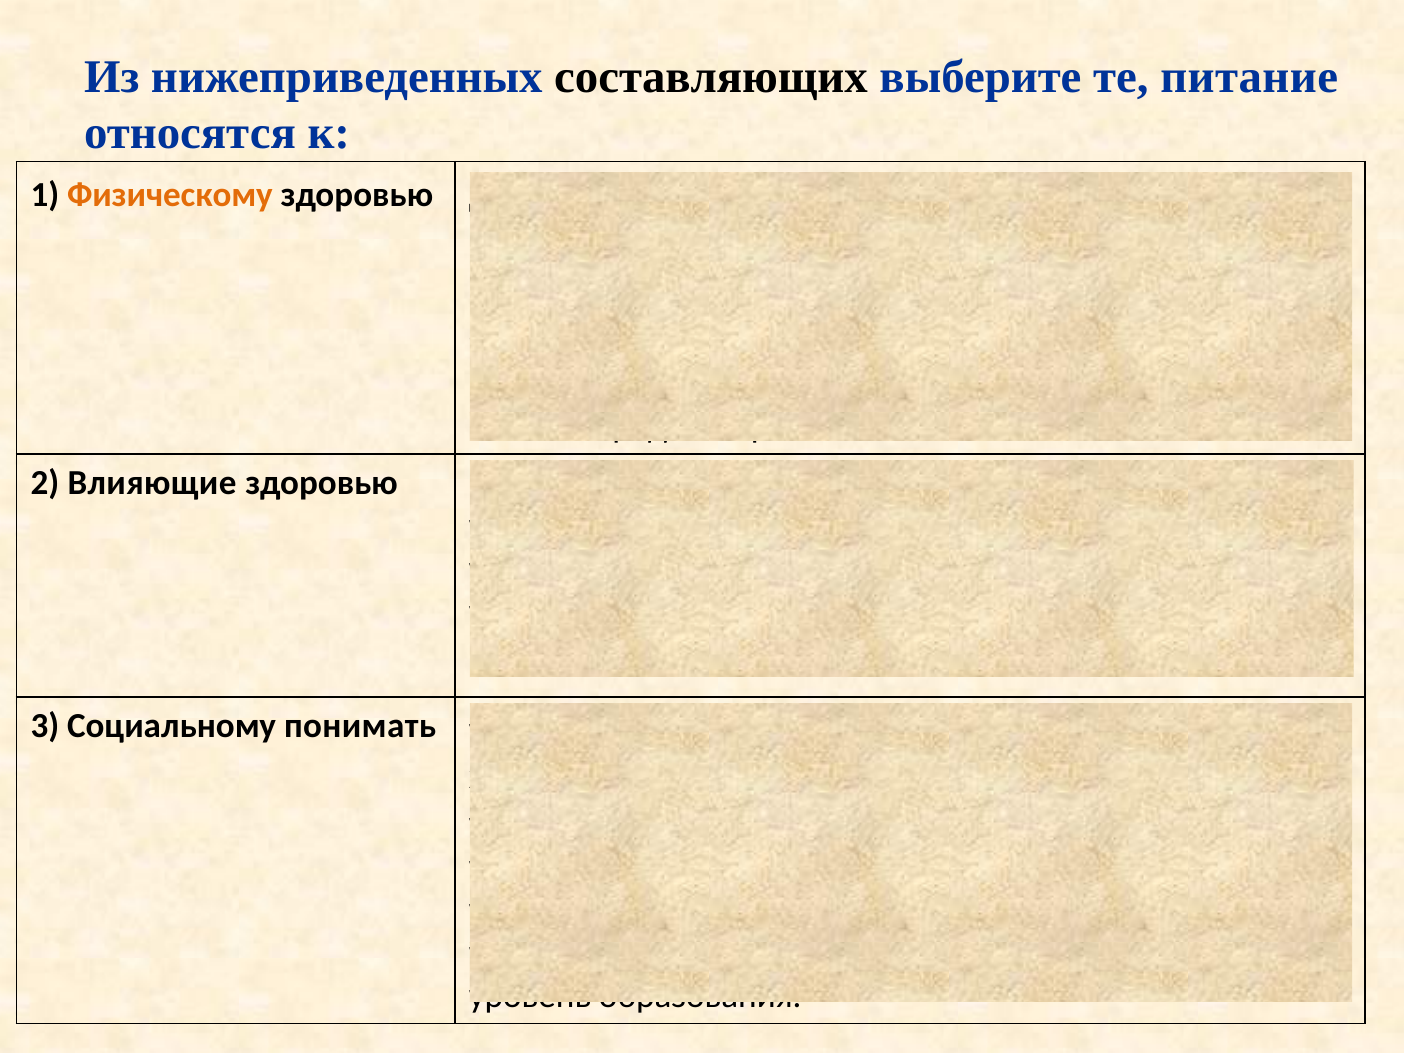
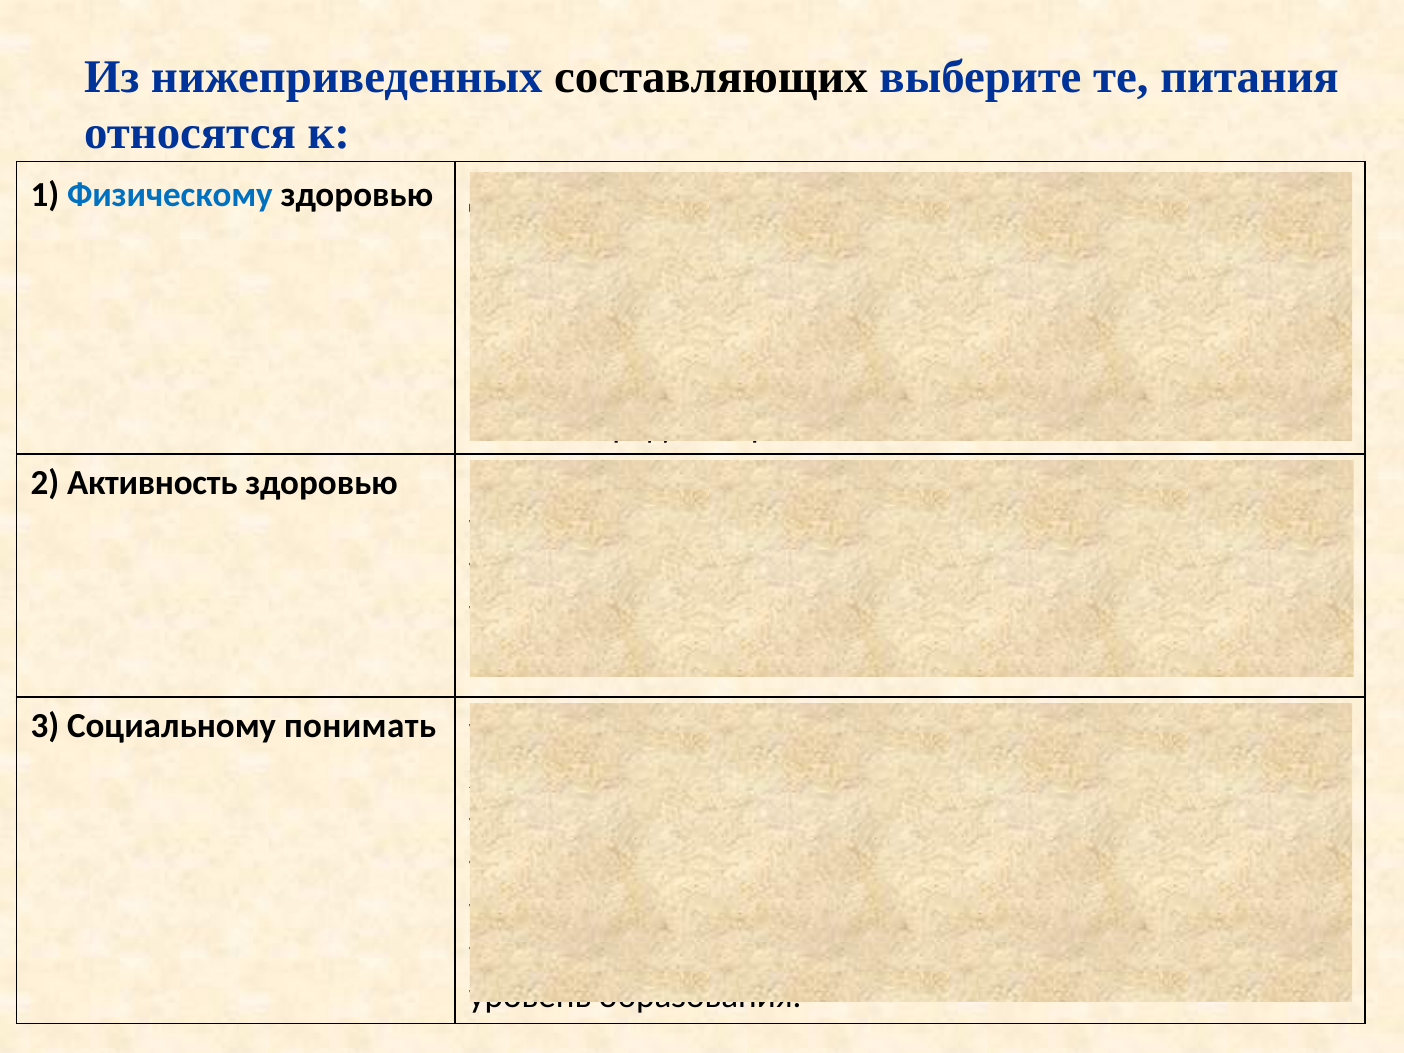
те питание: питание -> питания (1250, 77)
Физическому colour: orange -> blue (170, 195)
2 Влияющие: Влияющие -> Активность (152, 483)
